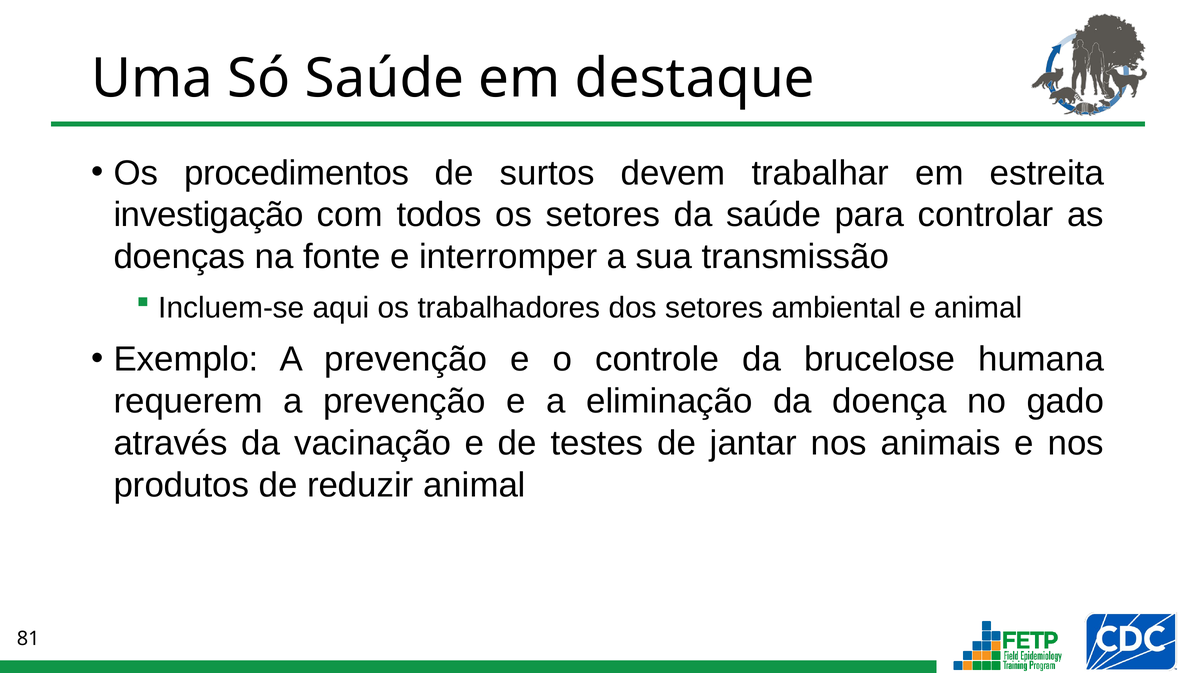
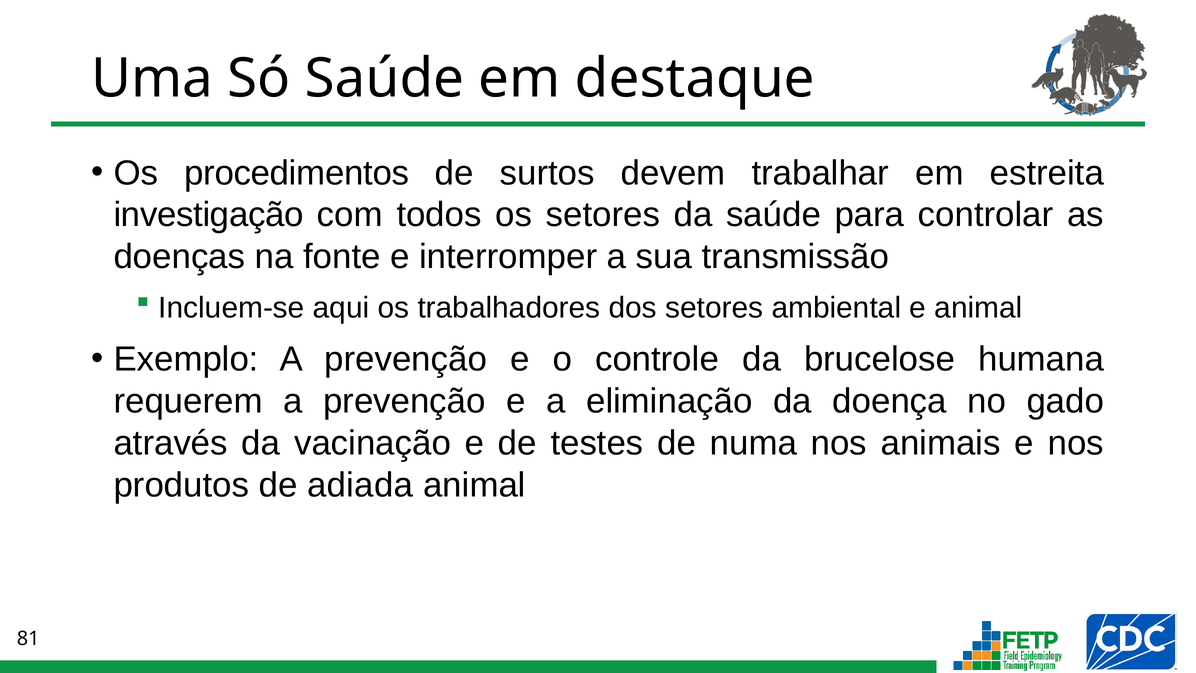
jantar: jantar -> numa (753, 443)
reduzir: reduzir -> adiada (360, 485)
